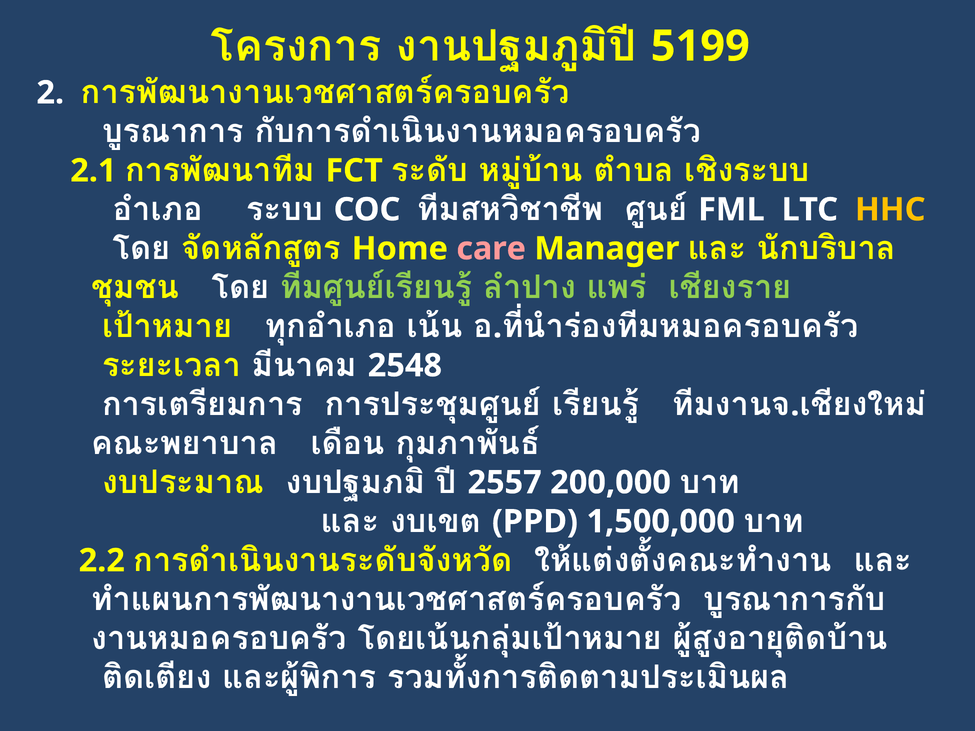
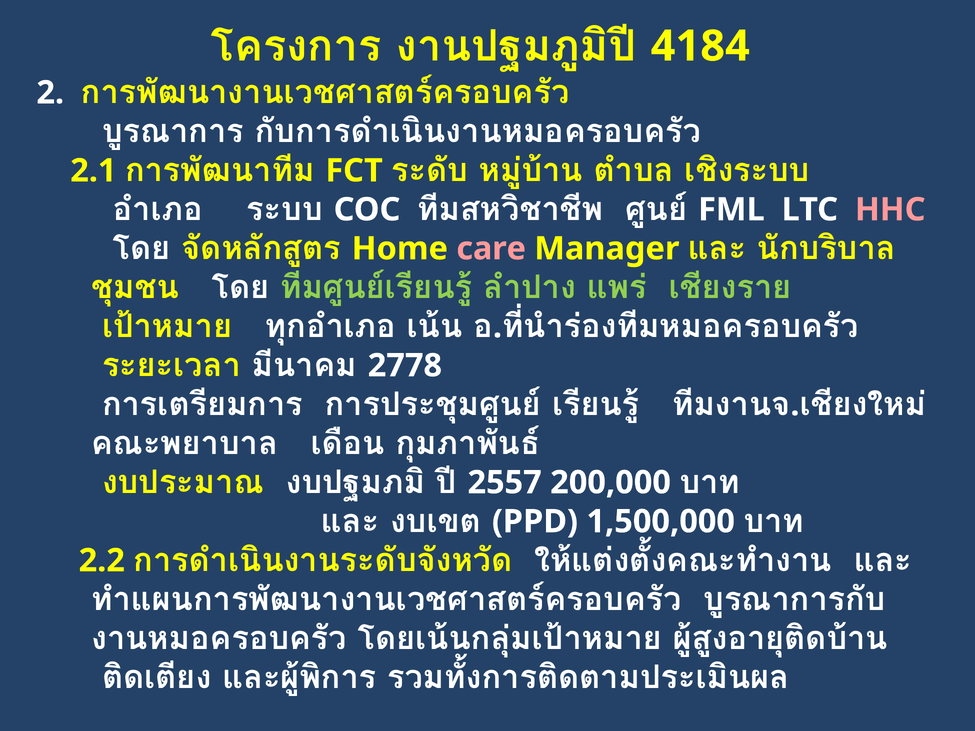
5199: 5199 -> 4184 (700, 46)
HHC colour: yellow -> pink (890, 210)
2548: 2548 -> 2778 (405, 366)
